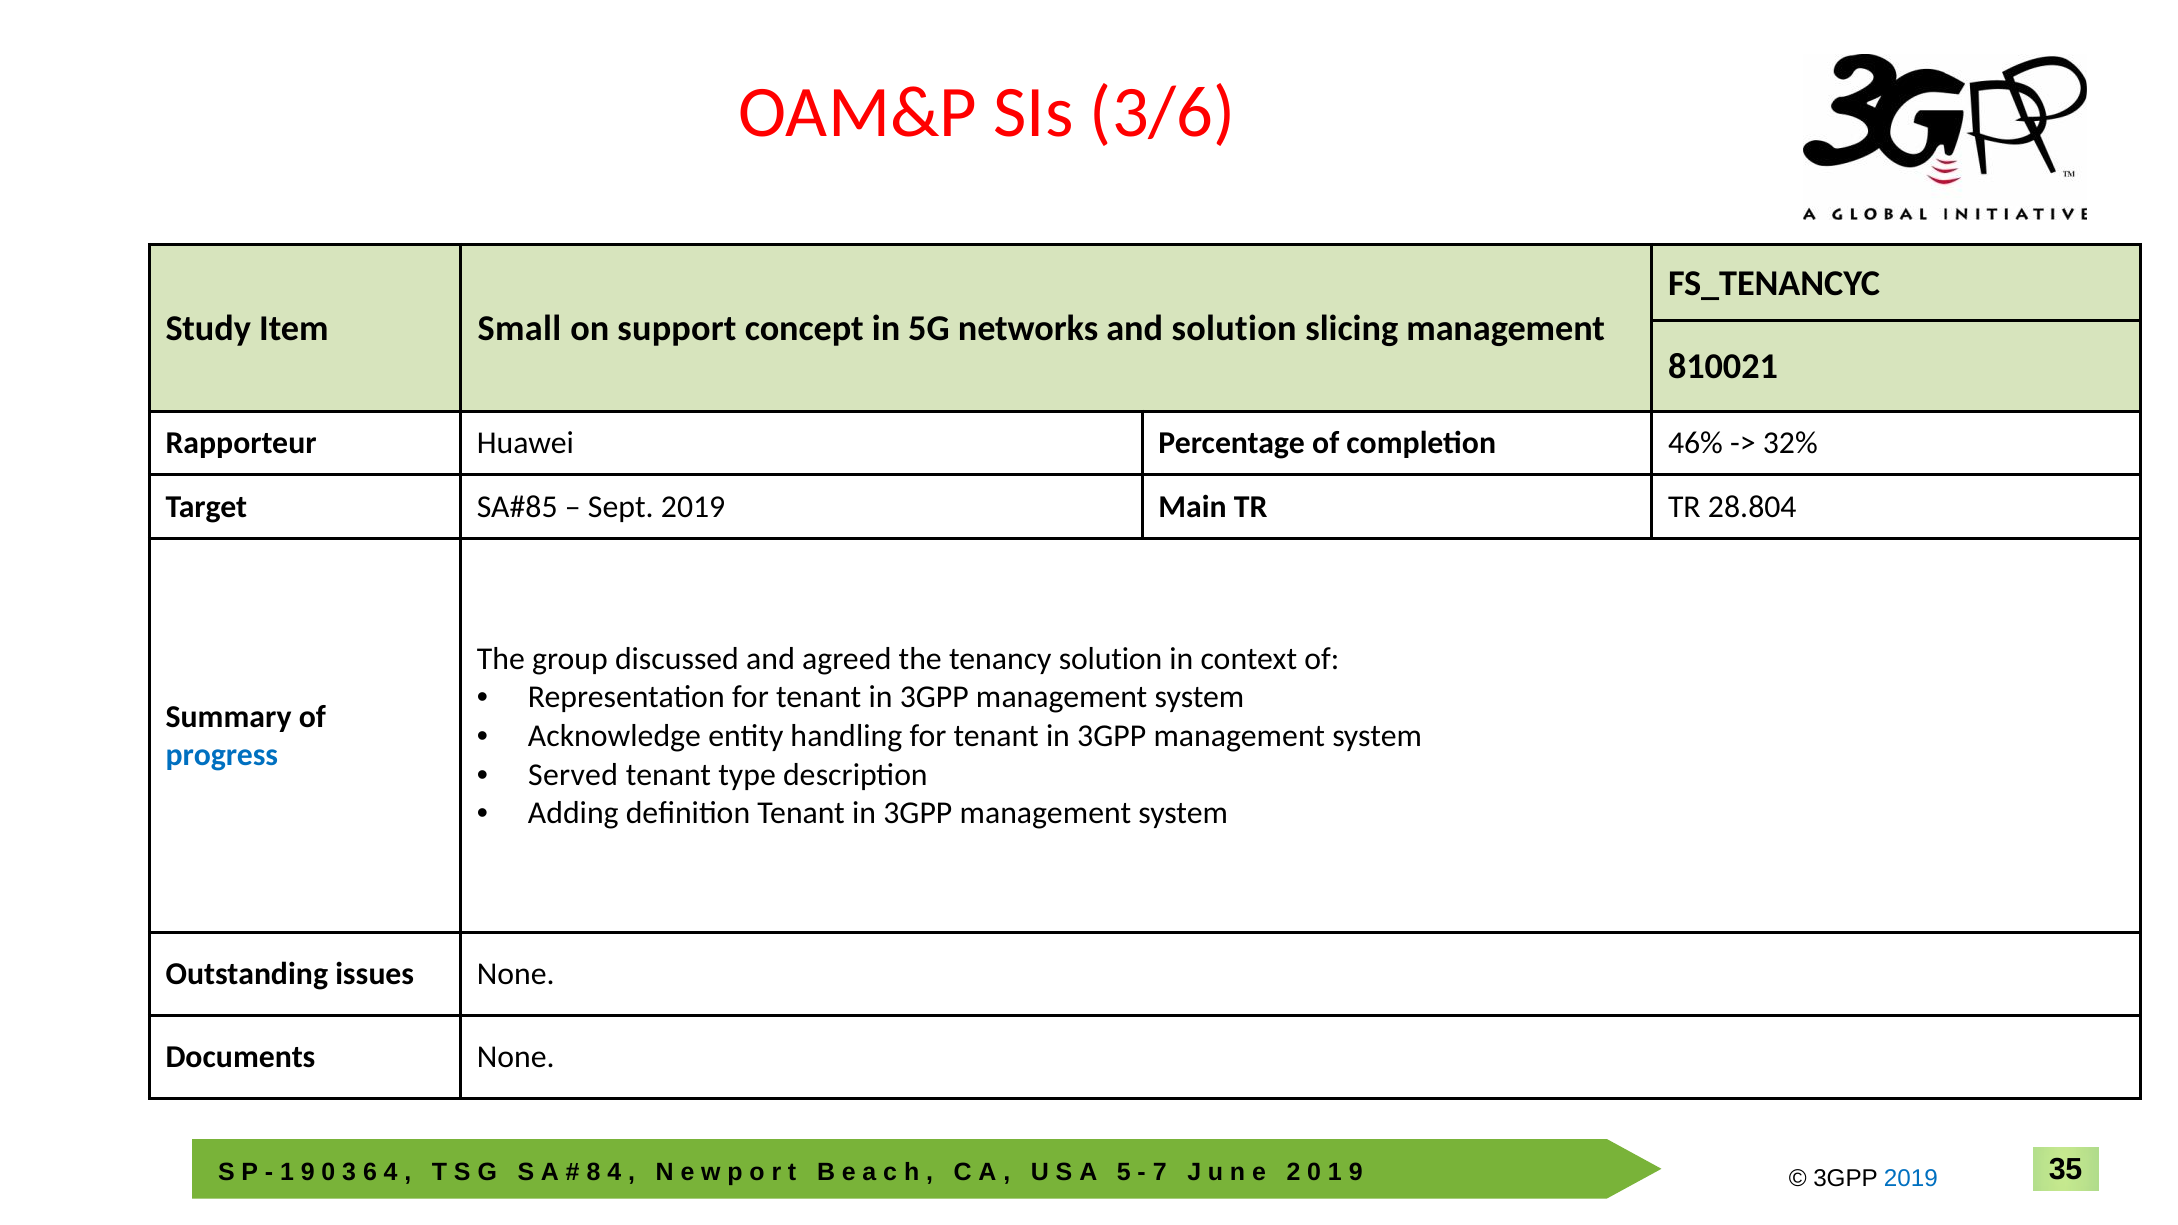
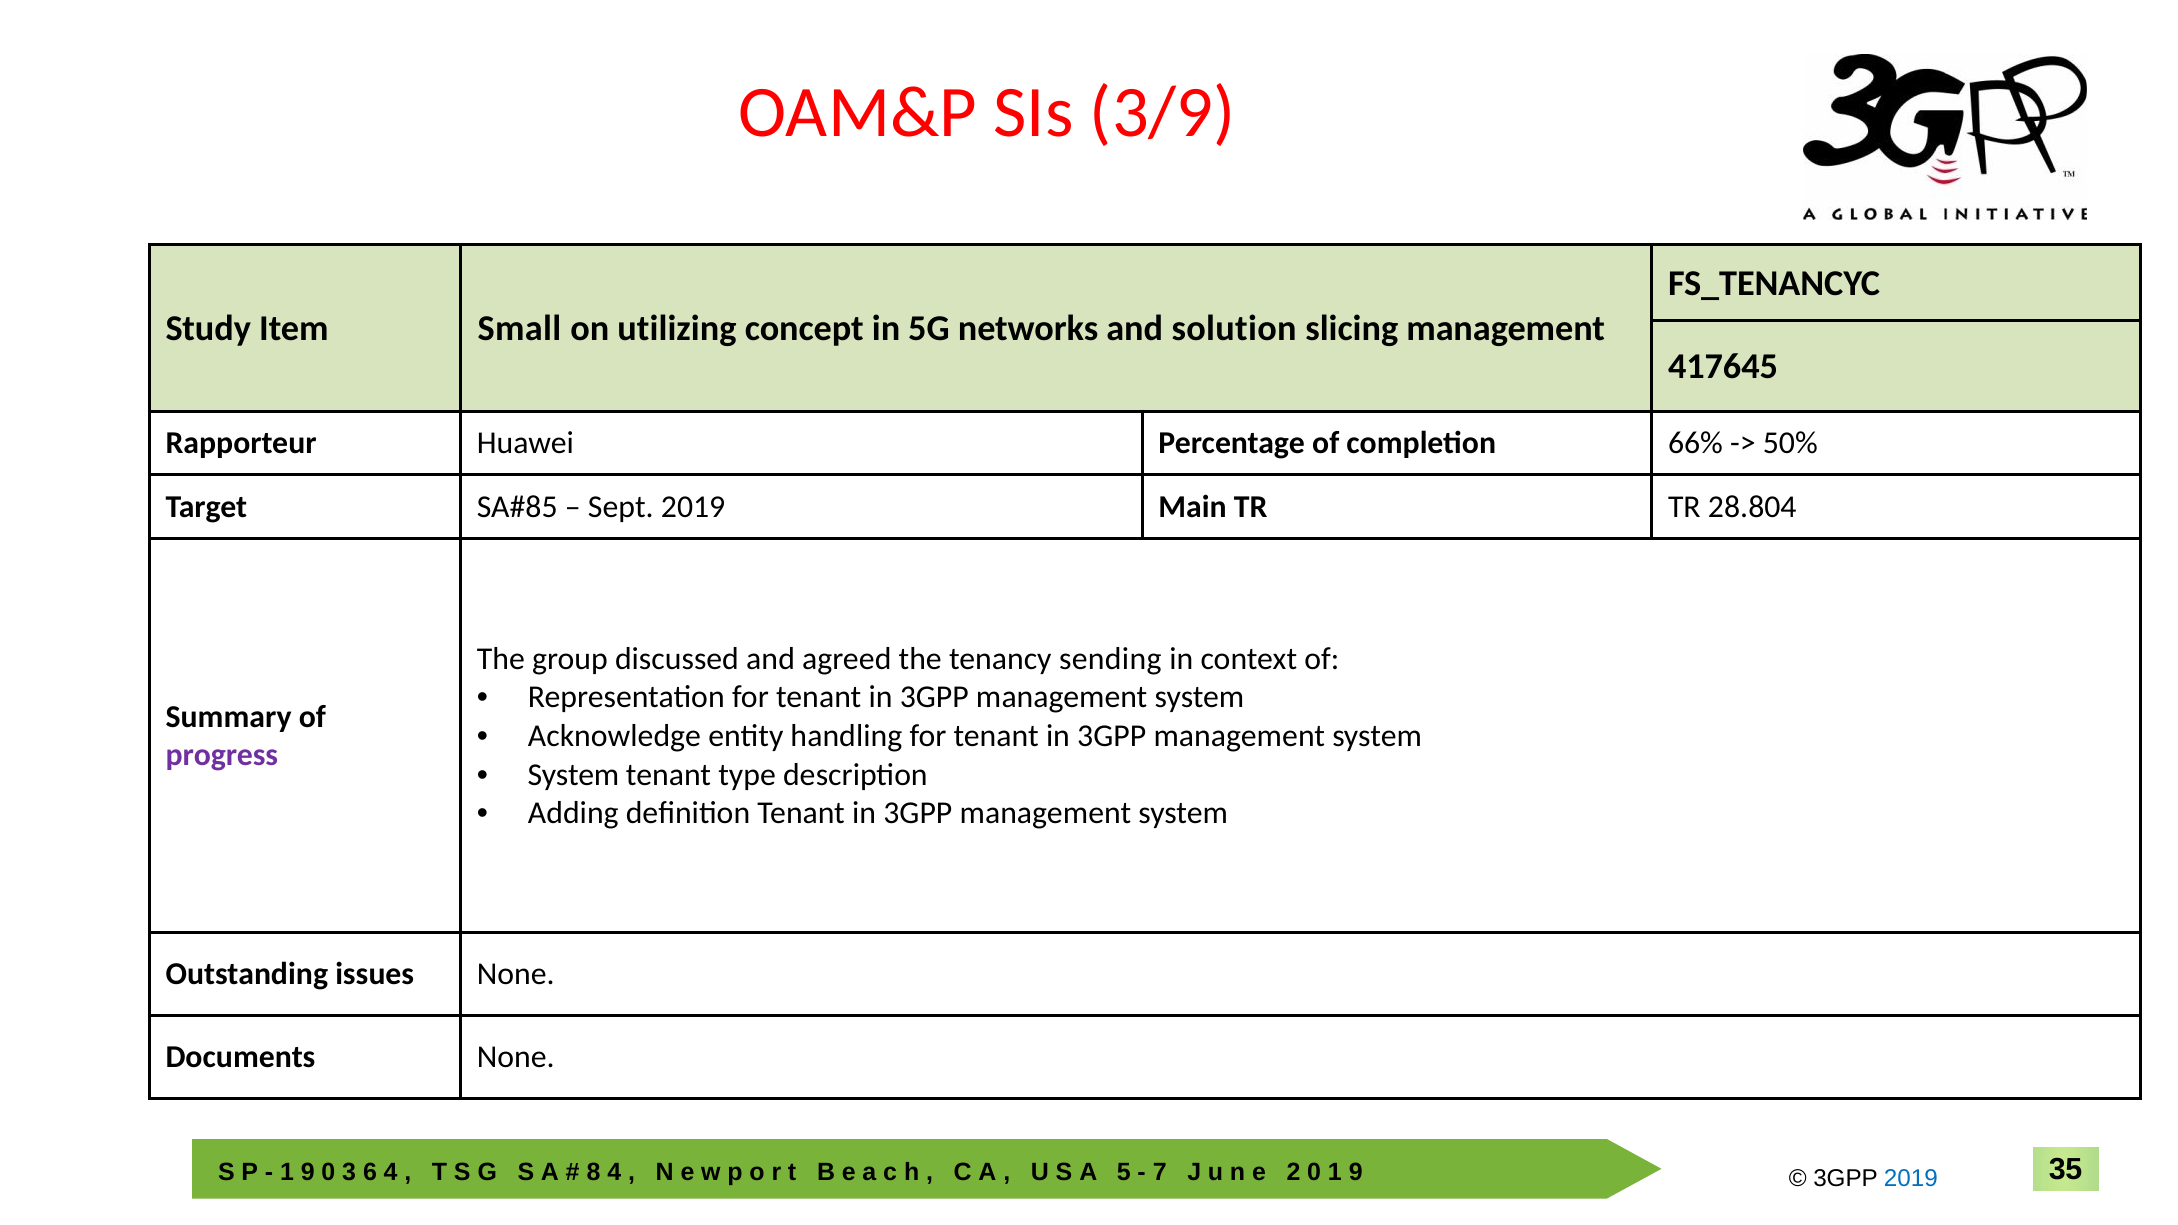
3/6: 3/6 -> 3/9 (1163, 113)
support: support -> utilizing (677, 328)
810021: 810021 -> 417645 (1723, 366)
46%: 46% -> 66% (1695, 443)
32%: 32% -> 50% (1790, 443)
tenancy solution: solution -> sending (1110, 659)
progress colour: blue -> purple (222, 755)
Served: Served -> System (573, 775)
